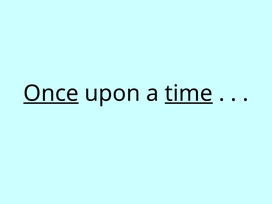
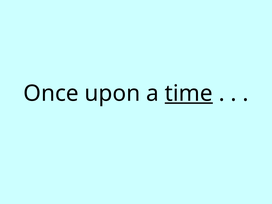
Once underline: present -> none (51, 93)
